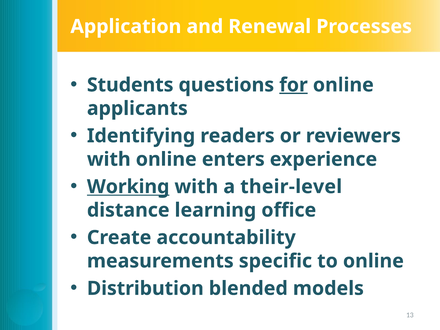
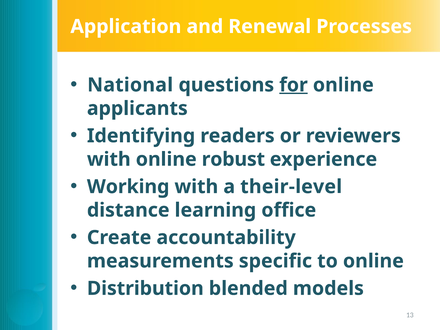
Students: Students -> National (130, 85)
enters: enters -> robust (233, 159)
Working underline: present -> none (128, 187)
